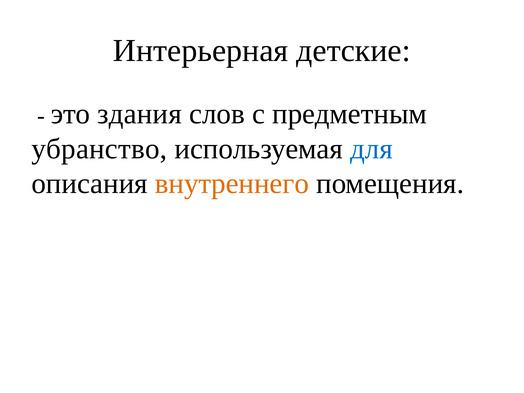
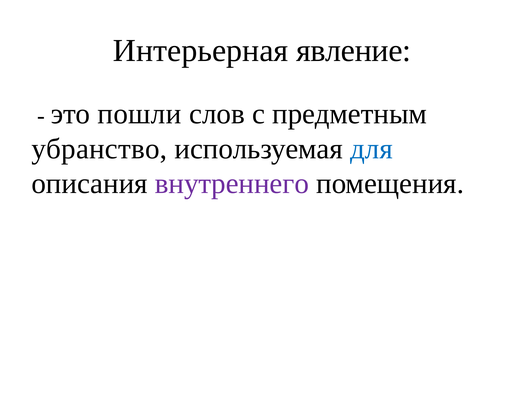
детские: детские -> явление (354, 51)
здания: здания -> пошли (139, 114)
внутреннего colour: orange -> purple (232, 184)
